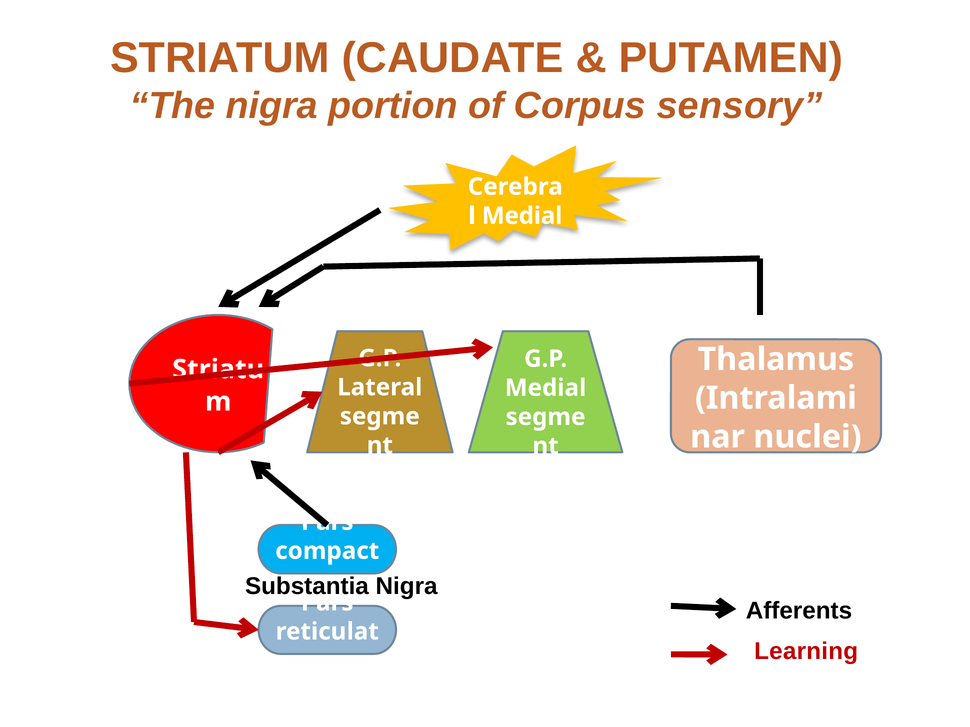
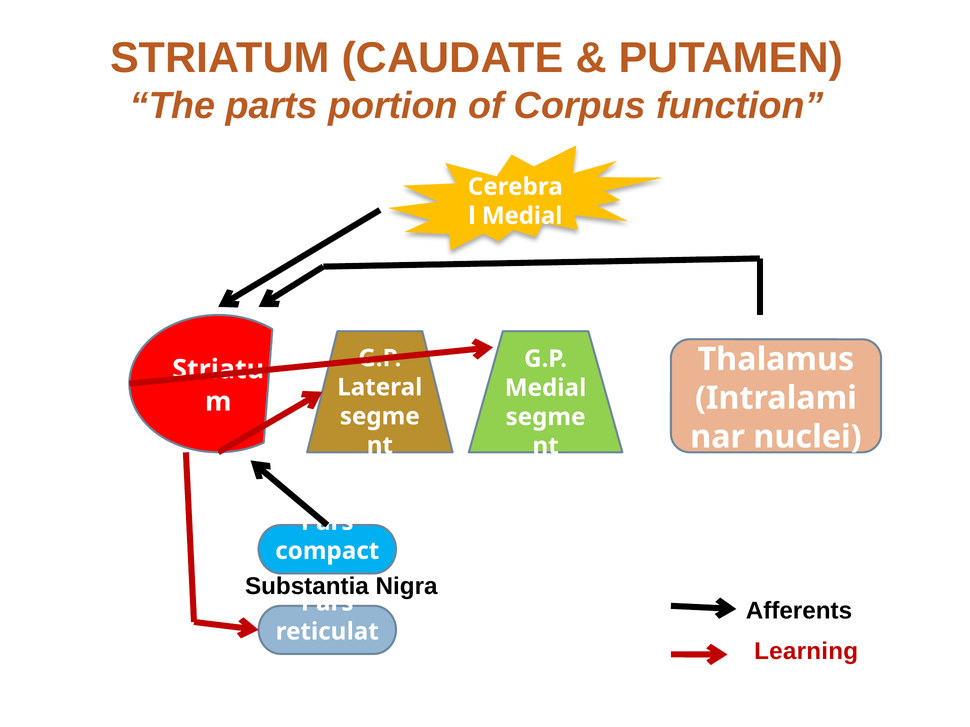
The nigra: nigra -> parts (272, 106)
sensory: sensory -> function (740, 106)
